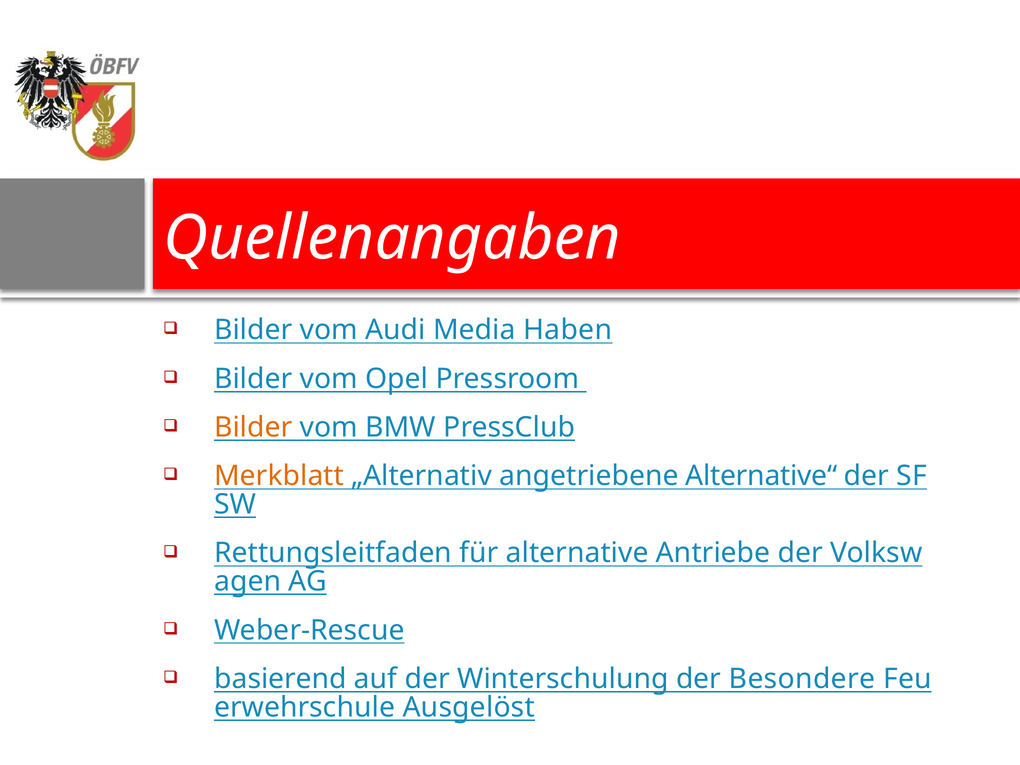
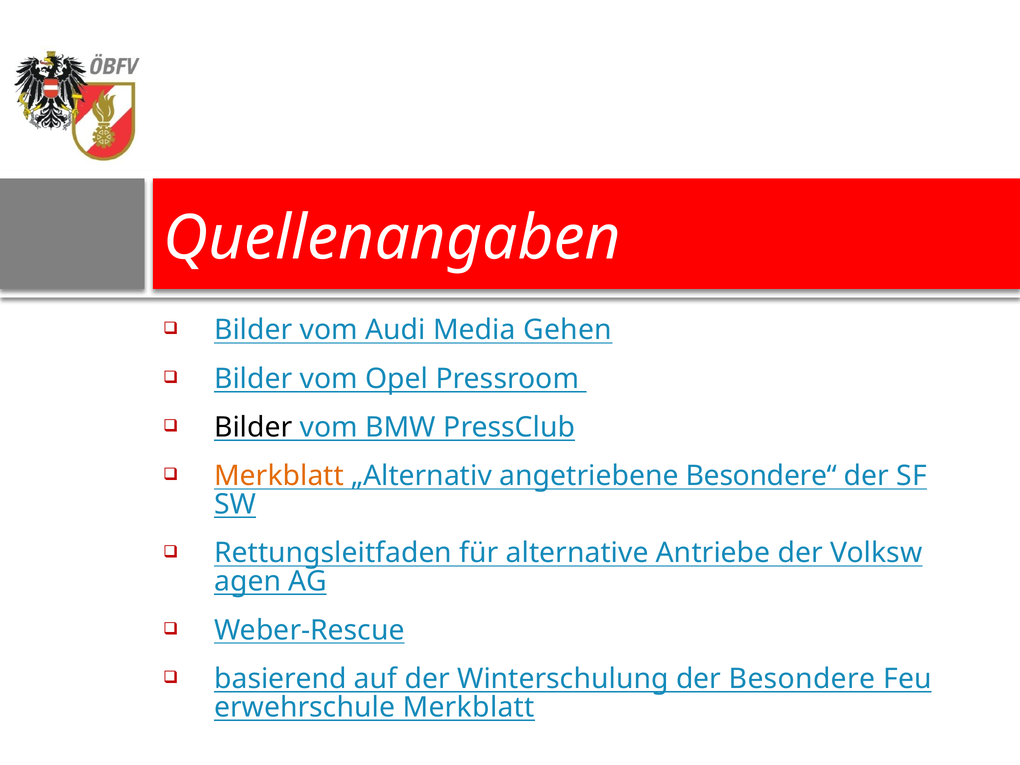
Haben: Haben -> Gehen (568, 330)
Bilder colour: orange -> black (253, 427)
Alternative“: Alternative“ -> Besondere“ (761, 476)
Ausgelöst: Ausgelöst -> Merkblatt (469, 707)
